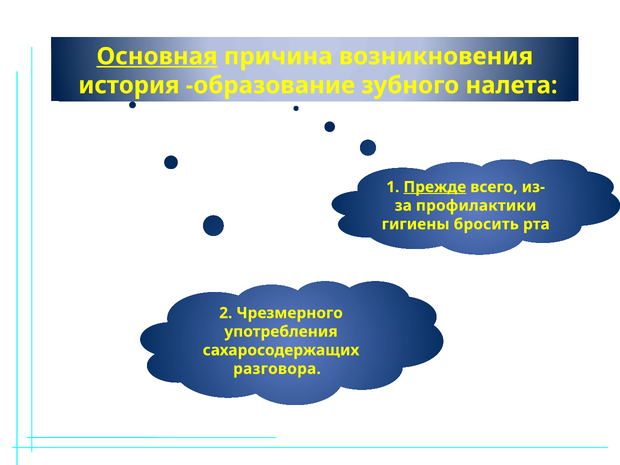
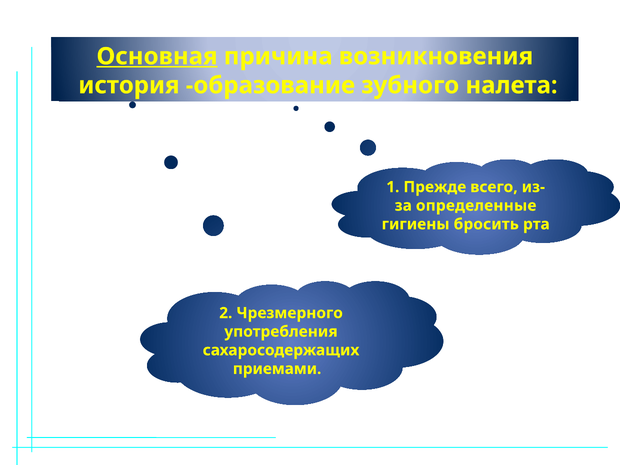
Прежде underline: present -> none (435, 187)
профилактики: профилактики -> определенные (476, 206)
разговора: разговора -> приемами (277, 369)
